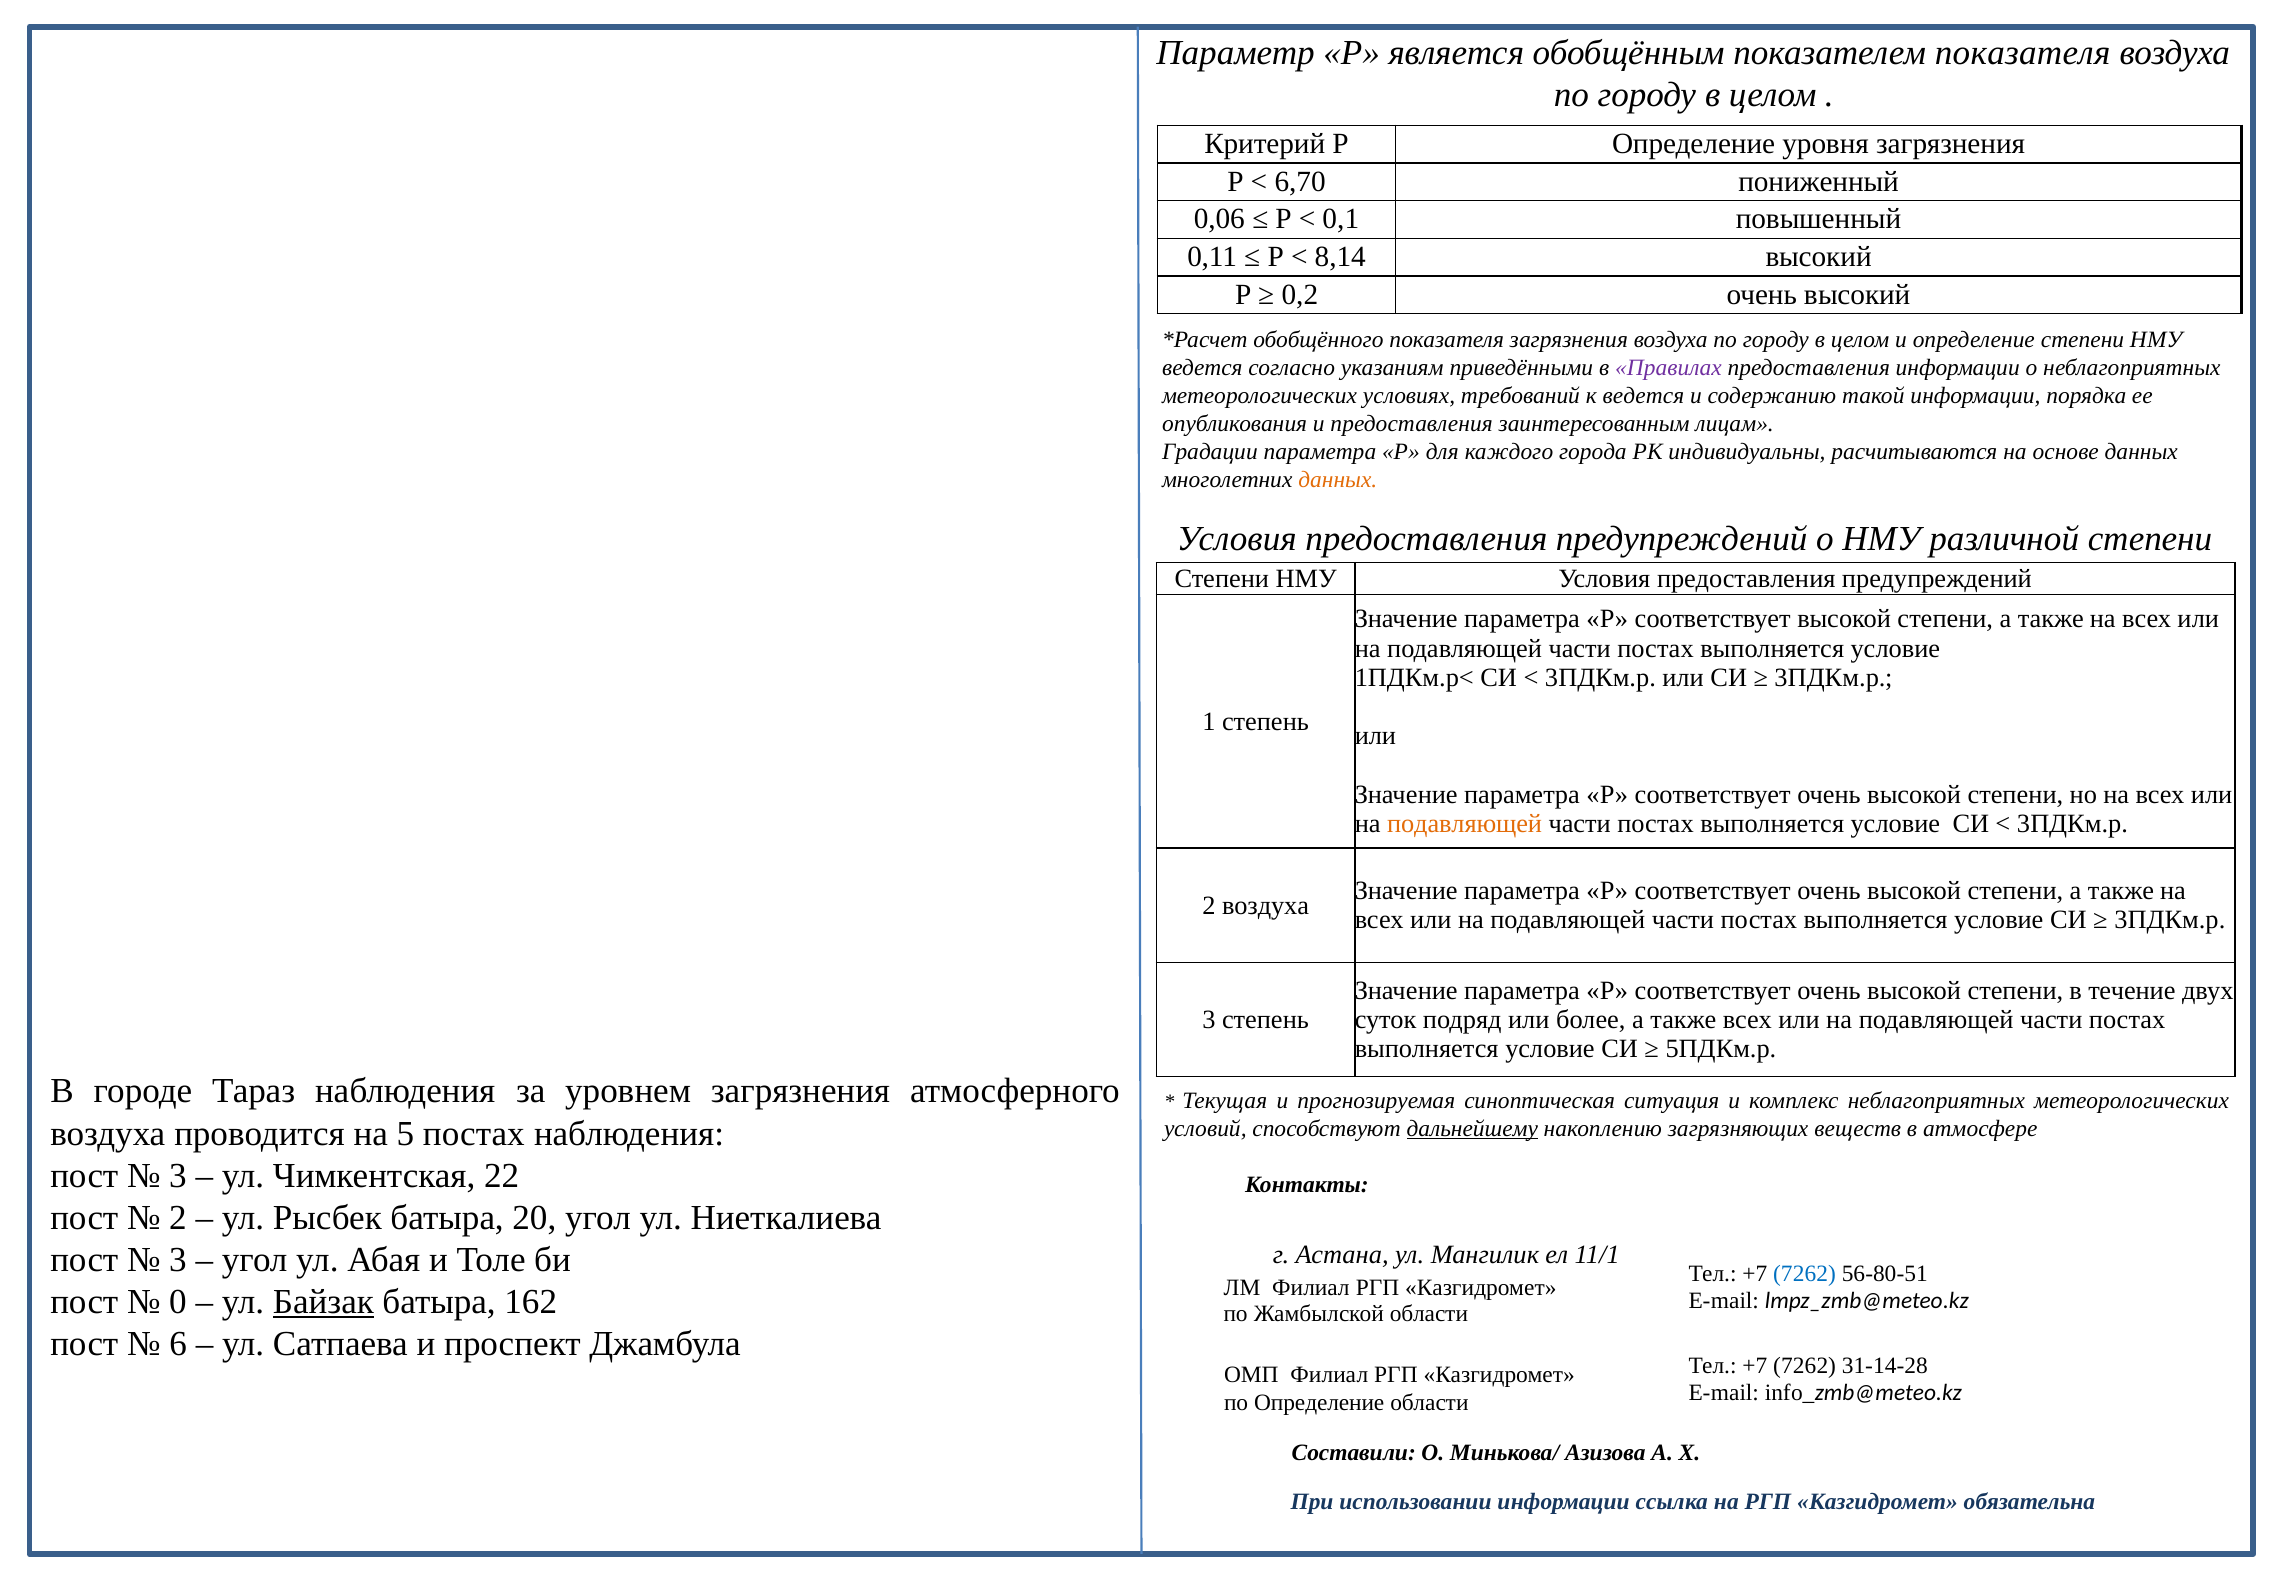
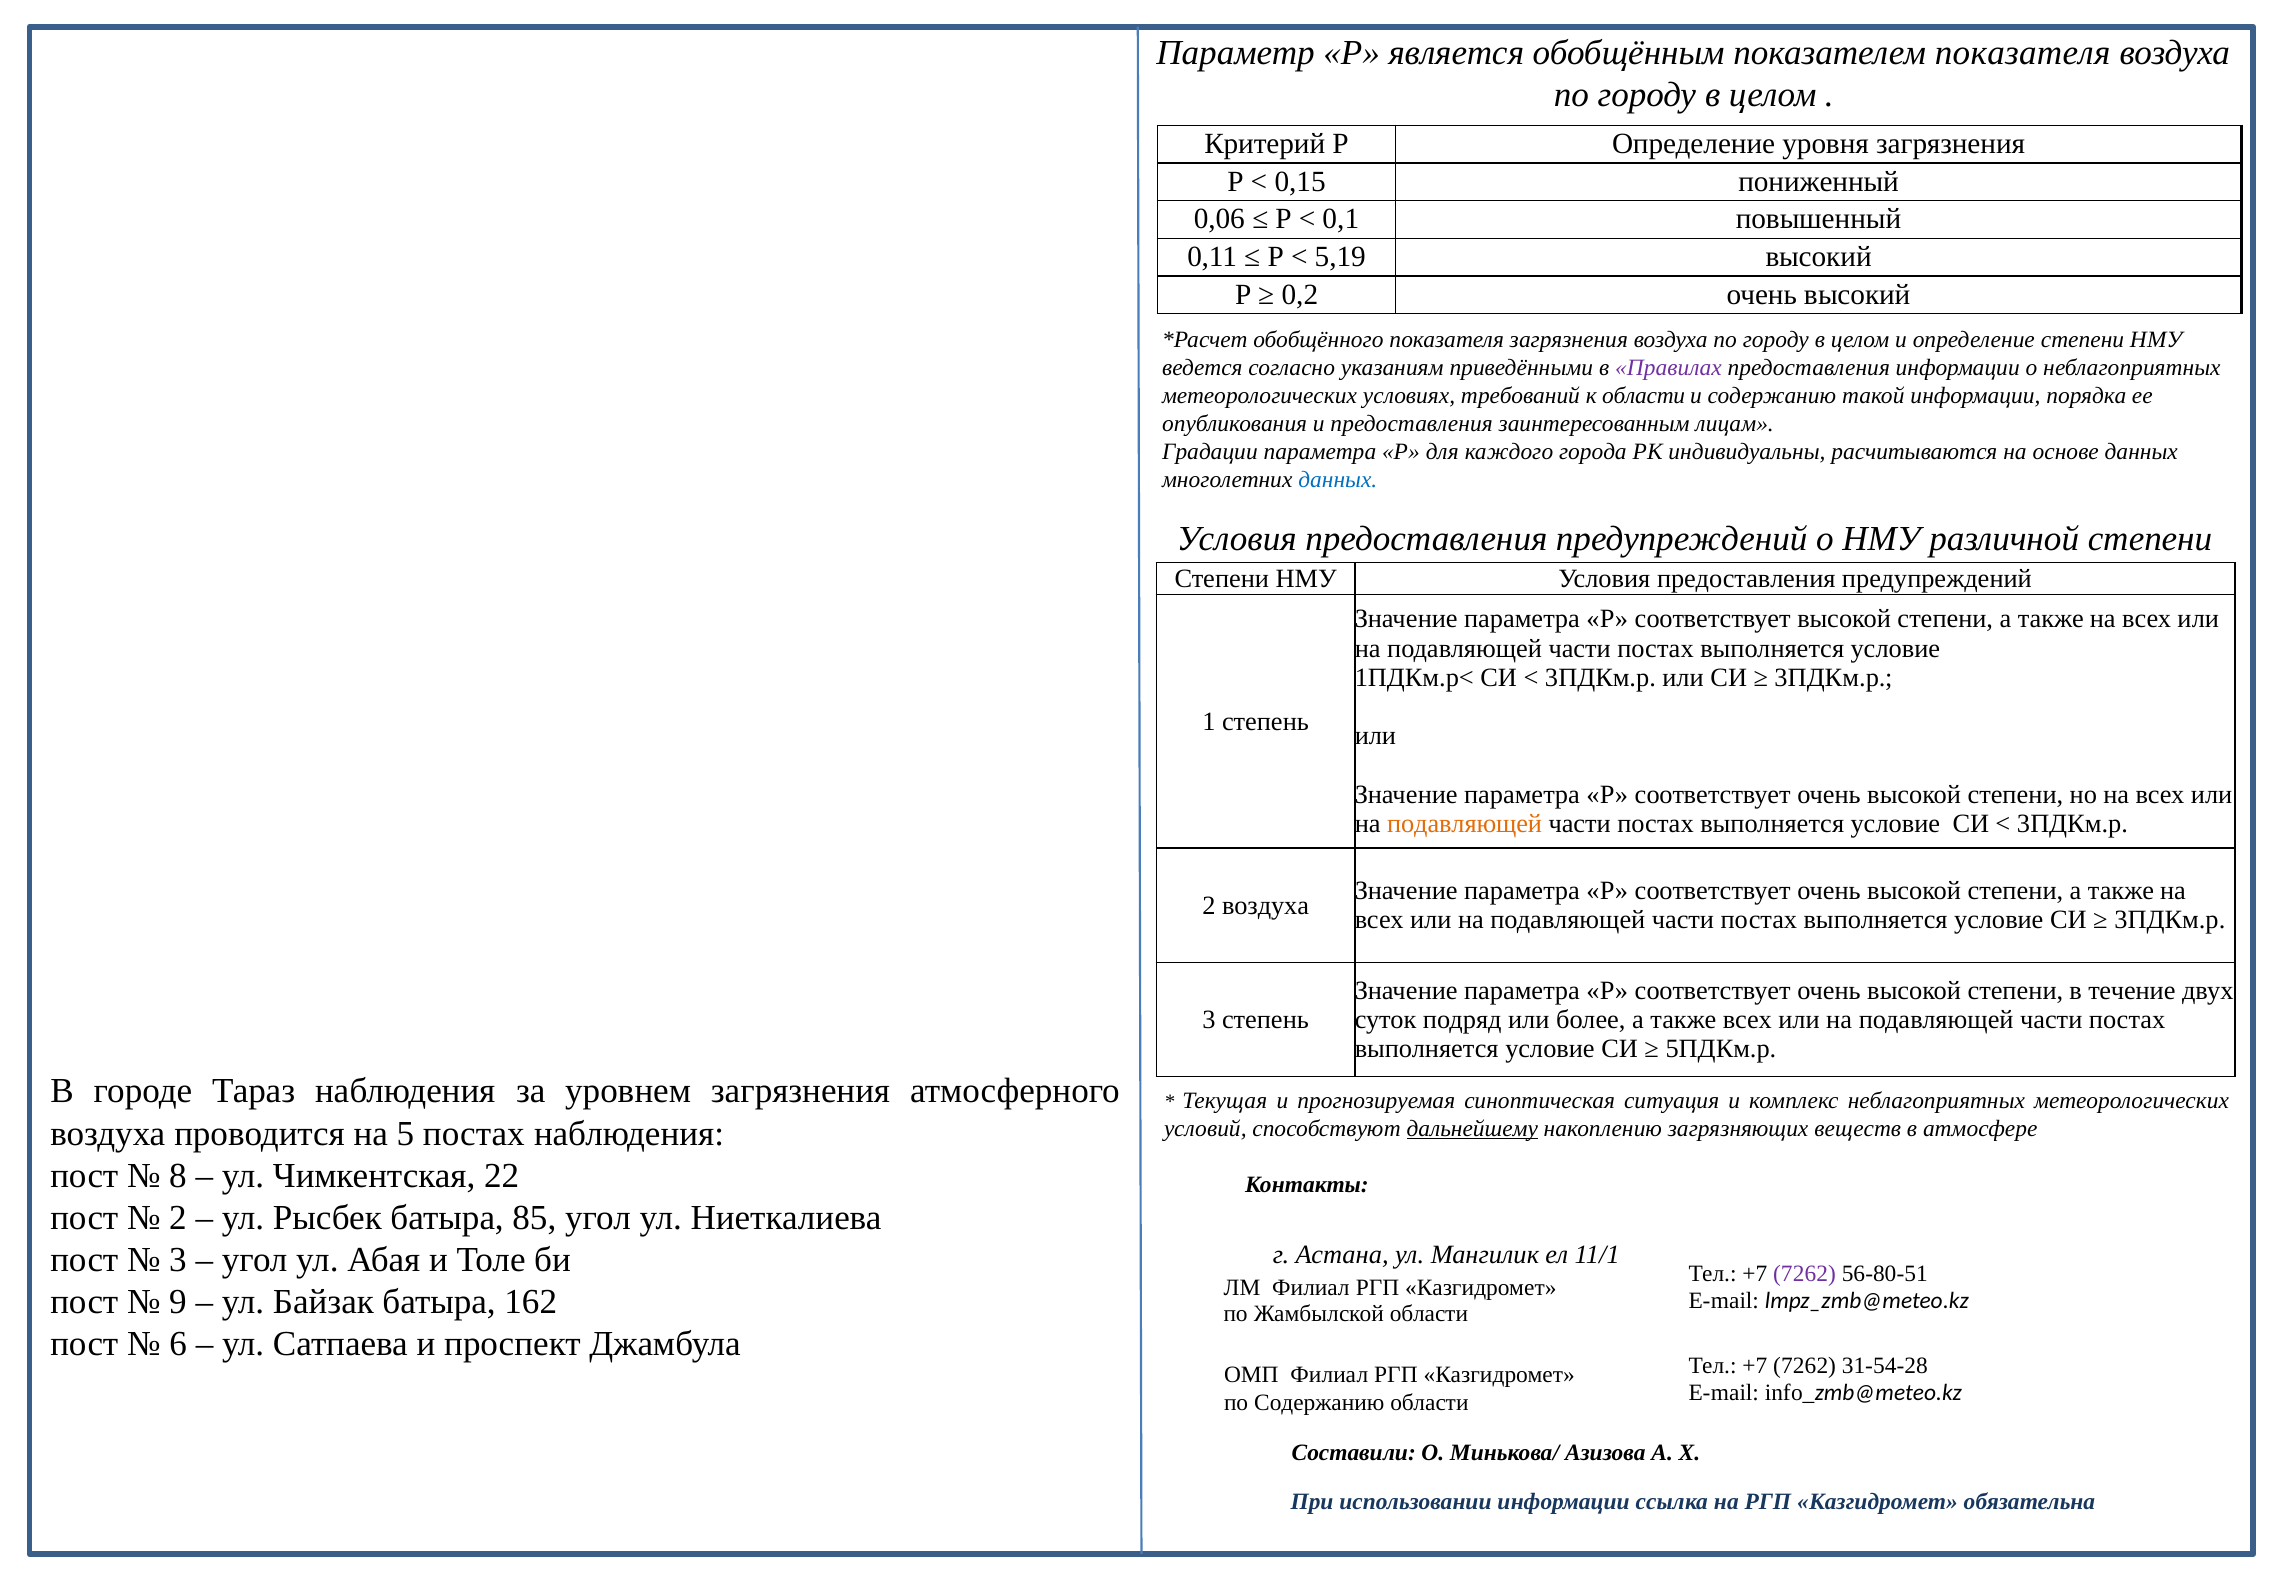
6,70: 6,70 -> 0,15 (1300, 182)
8,14: 8,14 -> 5,19 (1340, 257)
к ведется: ведется -> области (1644, 395)
данных colour: orange -> blue (1338, 480)
3: 3 -> 8 (178, 1175)
20: 20 -> 85 (534, 1217)
7262 colour: blue -> purple (1805, 1273)
0: 0 -> 9 (178, 1302)
Байзак underline: present -> none (323, 1302)
31-14-28: 31-14-28 -> 31-54-28 (1885, 1365)
по Определение: Определение -> Содержанию (1319, 1402)
